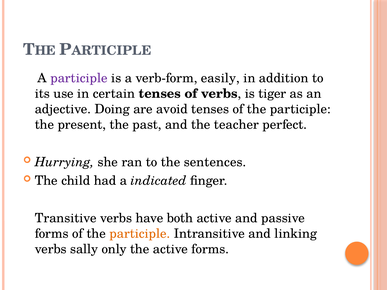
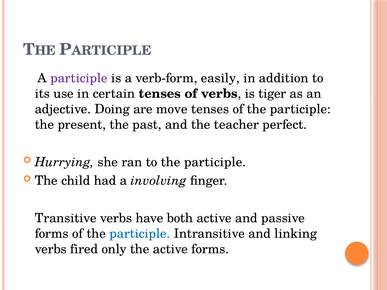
avoid: avoid -> move (172, 109)
to the sentences: sentences -> participle (215, 162)
indicated: indicated -> involving (159, 181)
participle colour: orange -> blue (140, 234)
sally: sally -> fired (84, 249)
